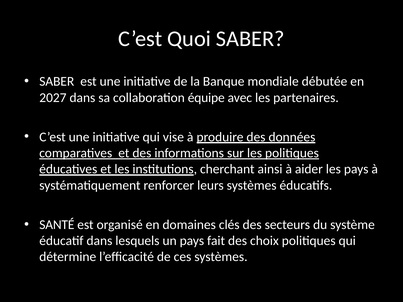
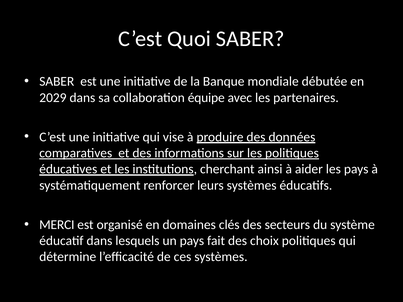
2027: 2027 -> 2029 (53, 98)
SANTÉ: SANTÉ -> MERCI (57, 225)
